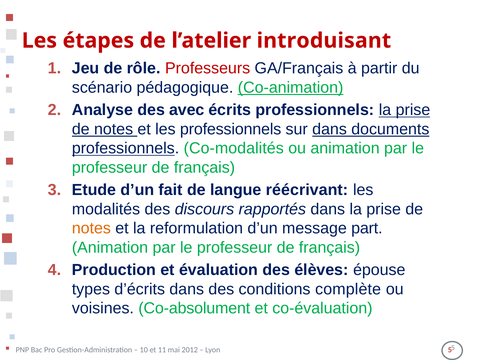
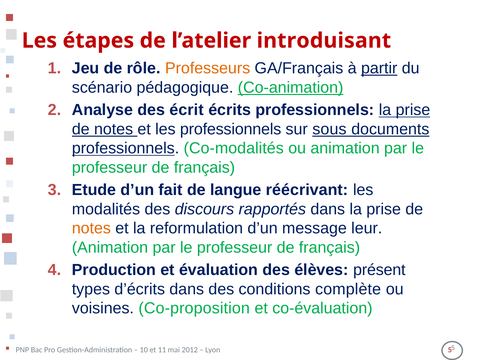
Professeurs colour: red -> orange (208, 68)
partir underline: none -> present (379, 68)
avec: avec -> écrit (187, 110)
sur dans: dans -> sous (329, 129)
part: part -> leur (367, 228)
épouse: épouse -> présent (379, 269)
Co-absolument: Co-absolument -> Co-proposition (194, 308)
